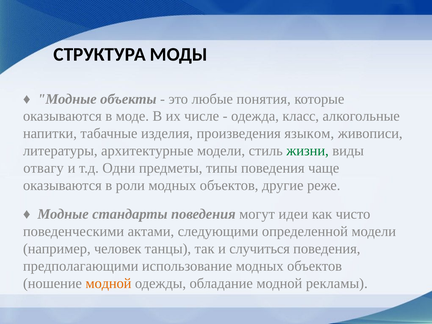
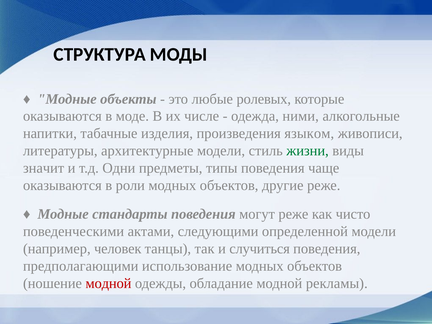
понятия: понятия -> ролевых (264, 99)
класс: класс -> ними (301, 116)
отвагу: отвагу -> значит (44, 168)
могут идеи: идеи -> реже (293, 214)
модной colour: orange -> red (109, 283)
